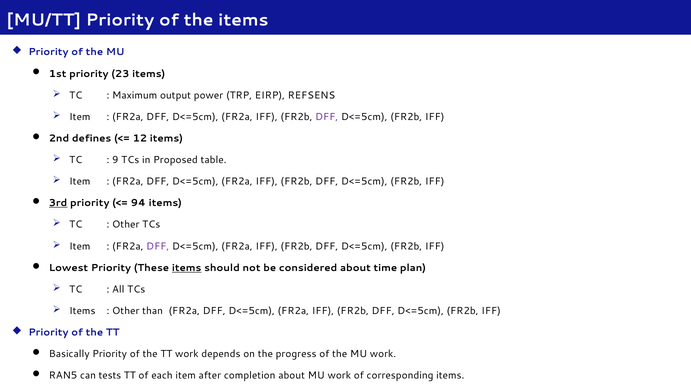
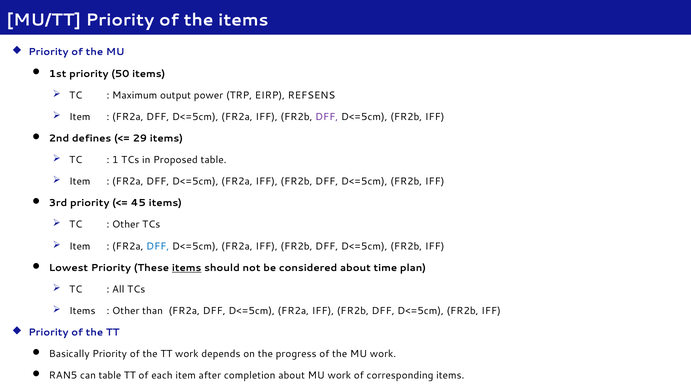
23: 23 -> 50 (120, 74)
12: 12 -> 29 (140, 138)
9: 9 -> 1 (115, 160)
3rd underline: present -> none (58, 203)
94: 94 -> 45 (138, 203)
DFF colour: purple -> blue (158, 246)
can tests: tests -> table (110, 375)
